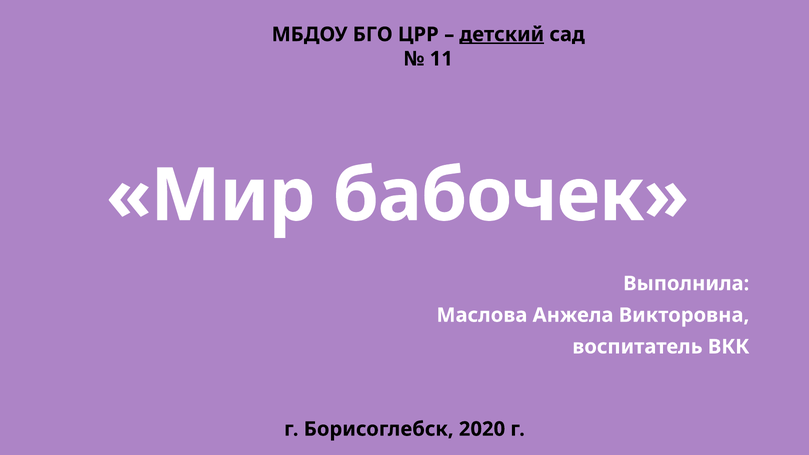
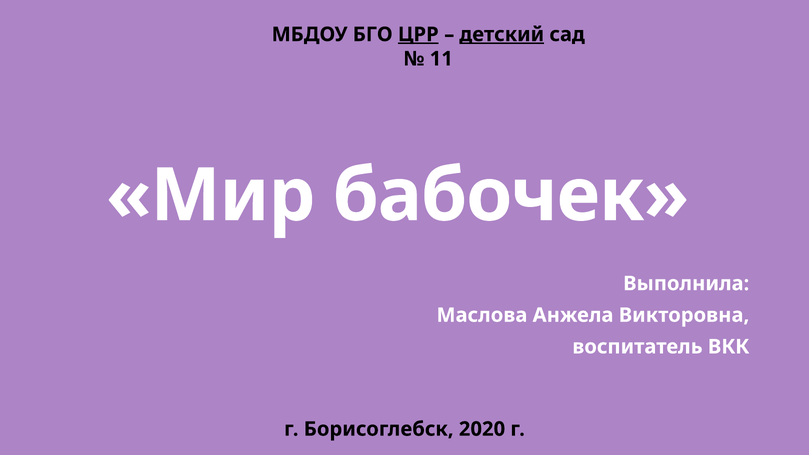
ЦРР underline: none -> present (418, 34)
